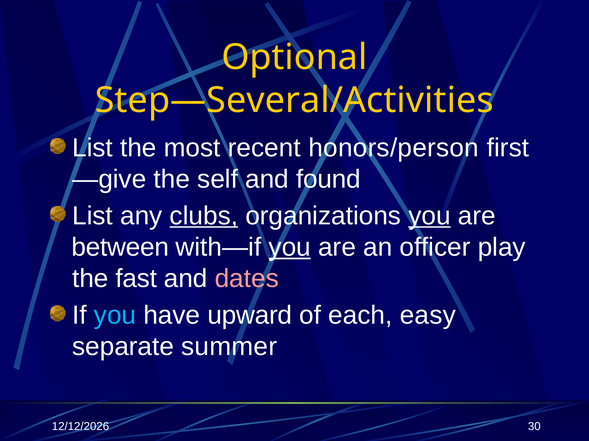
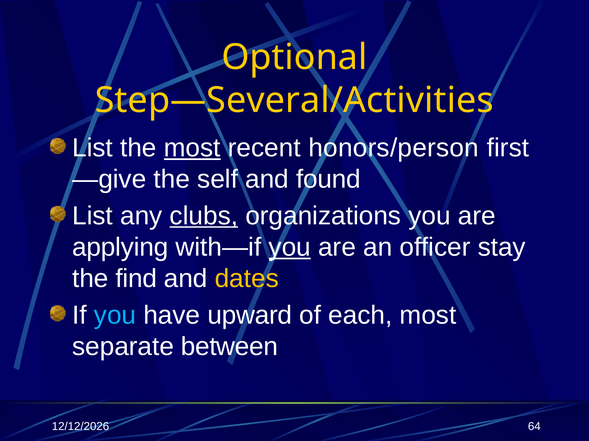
most underline: none -> present (192, 148)
you underline: present -> none (429, 216)
between: between -> applying (120, 248)
play: play -> stay (502, 248)
fast: fast -> find (136, 279)
dates colour: pink -> yellow (247, 279)
each easy: easy -> most (428, 316)
summer: summer -> between (229, 347)
30: 30 -> 64 (534, 427)
